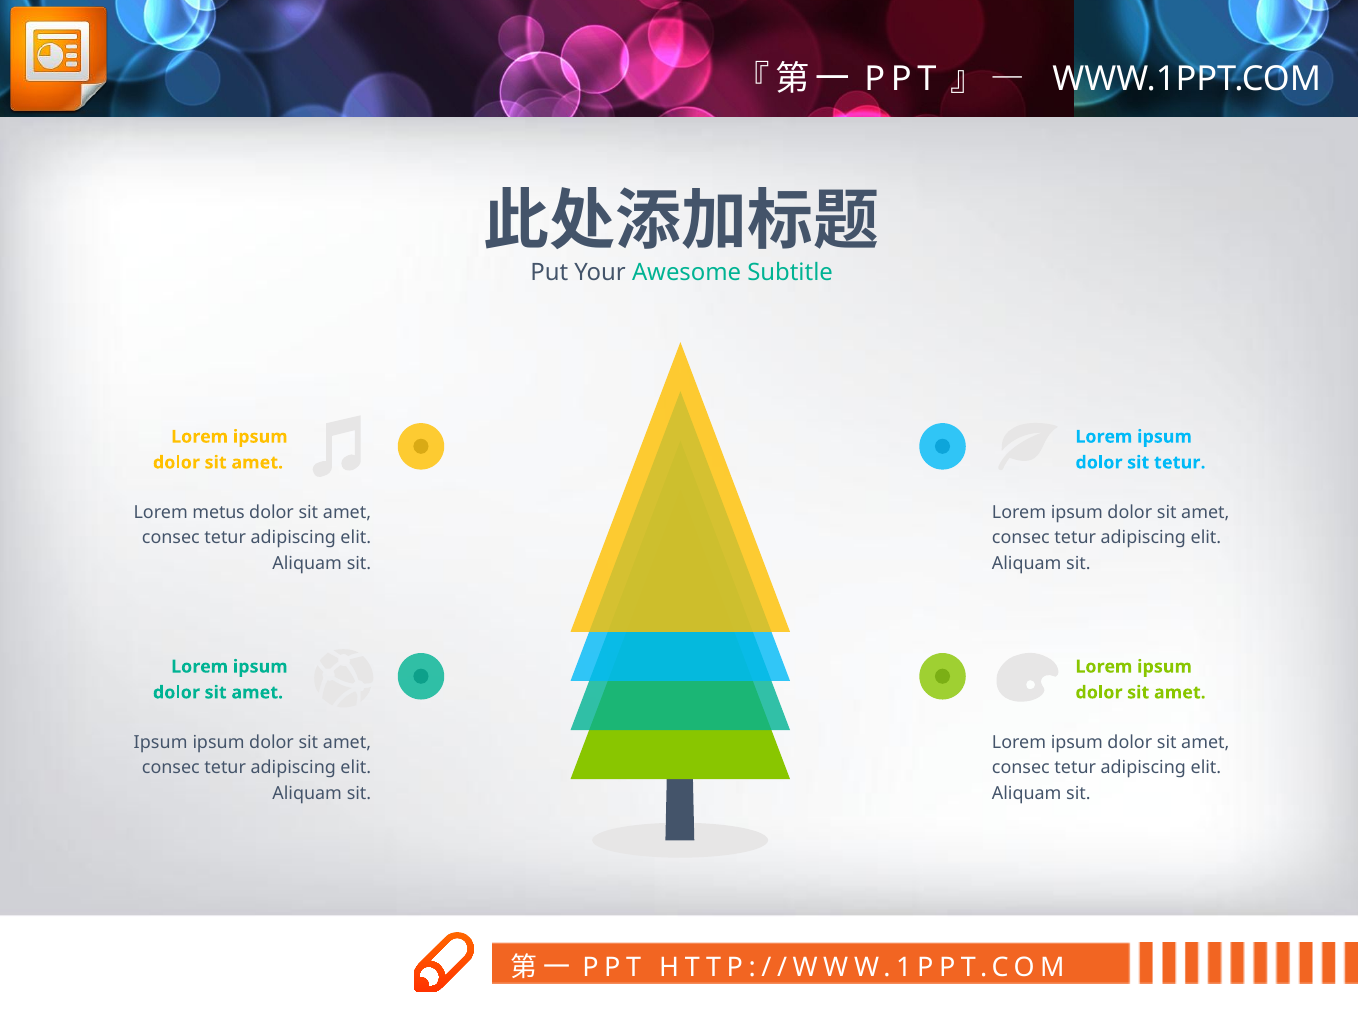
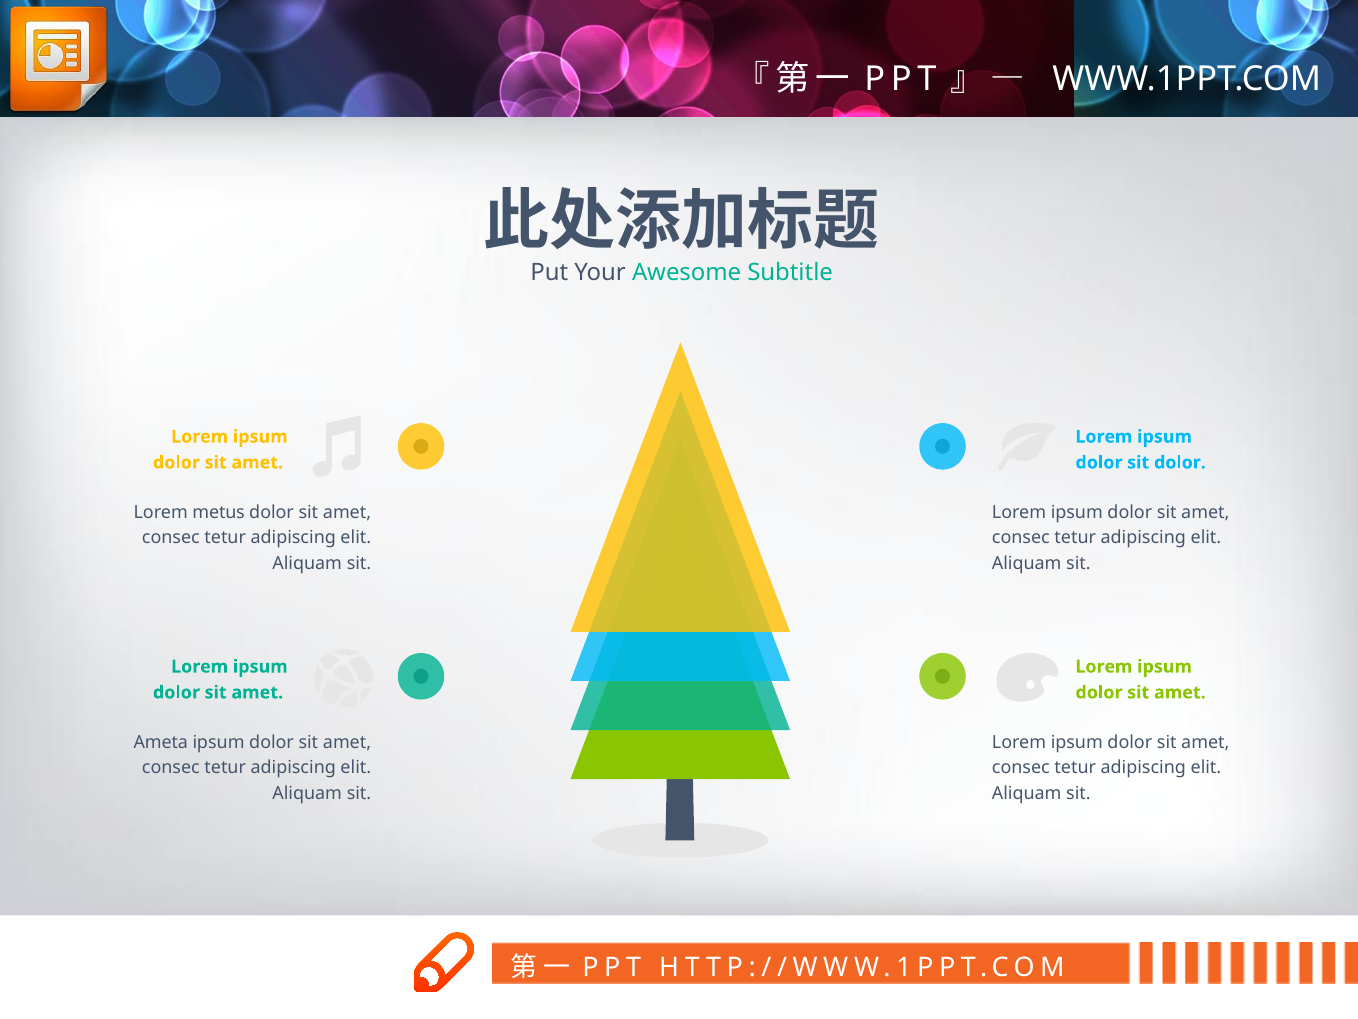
sit tetur: tetur -> dolor (1180, 462)
Ipsum: Ipsum -> Ameta (161, 742)
